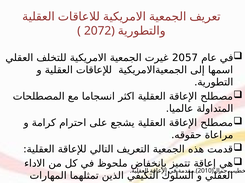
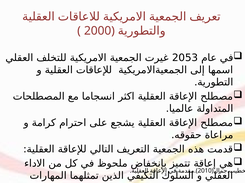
2072: 2072 -> 2000 (98, 31)
2057: 2057 -> 2053 (185, 58)
